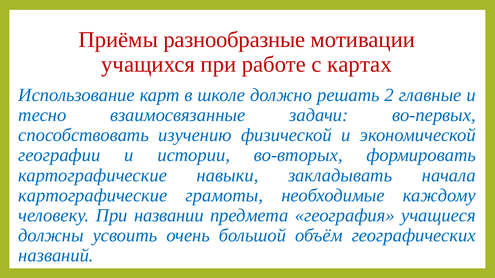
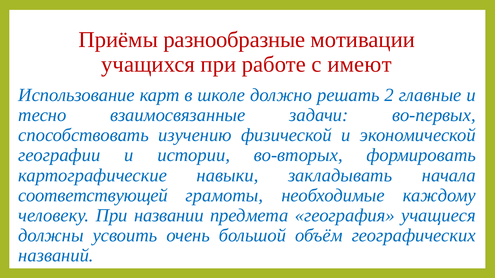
картах: картах -> имеют (360, 64)
картографические: картографические -> соответствующей (93, 196)
